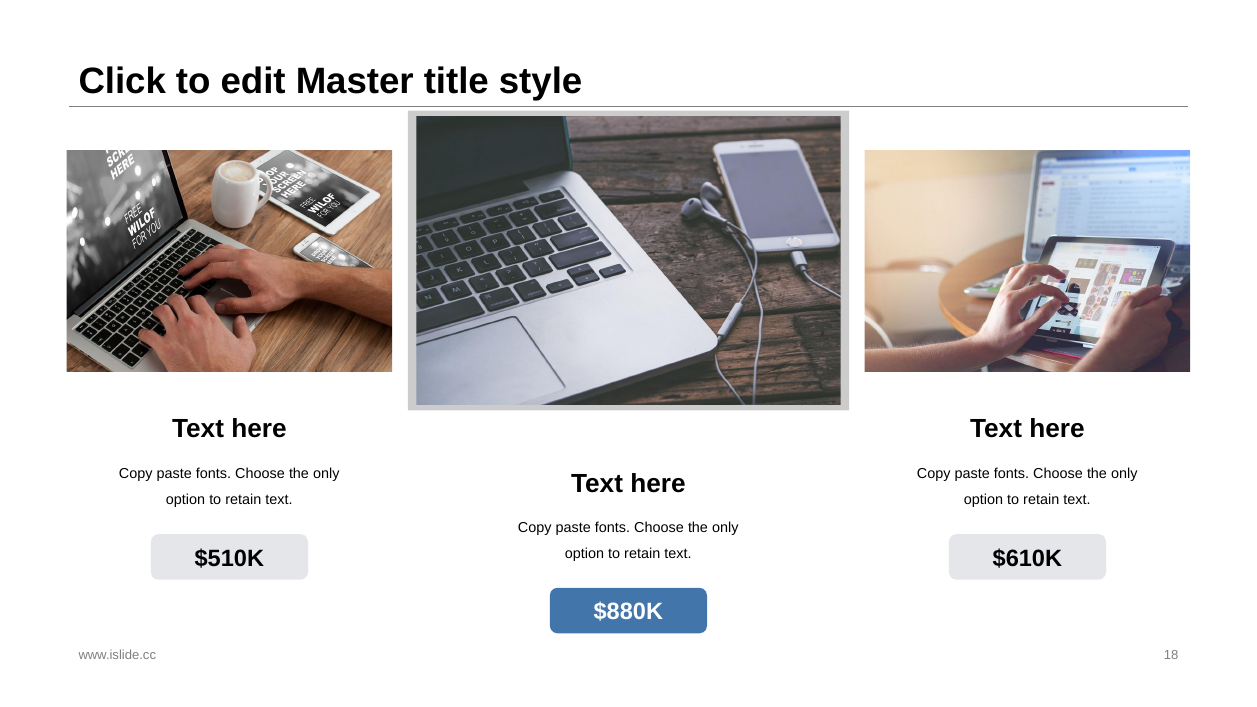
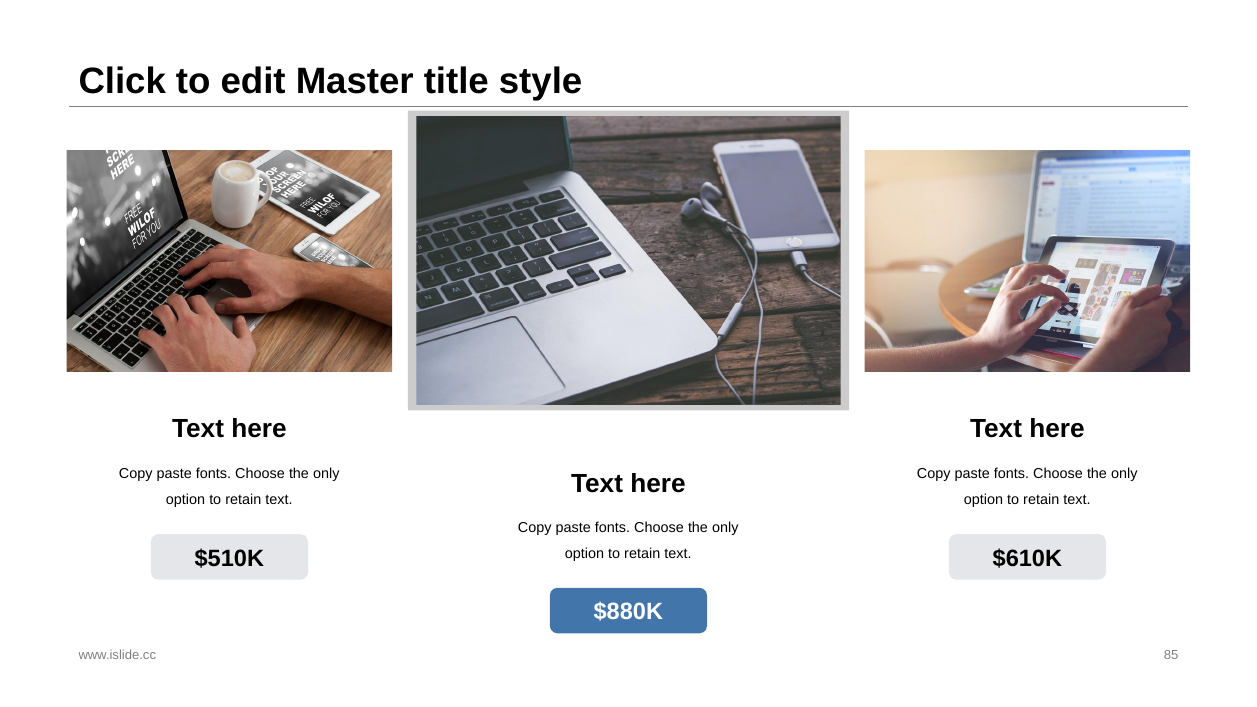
18: 18 -> 85 (1171, 655)
